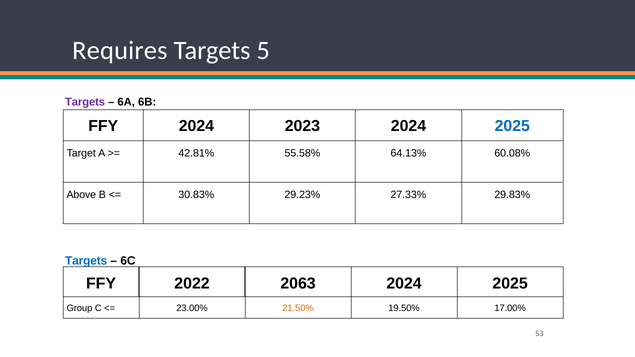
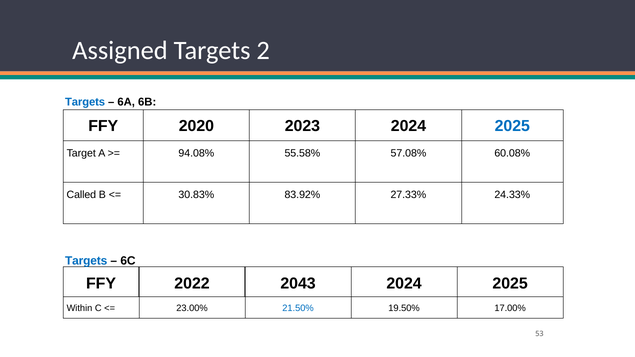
Requires: Requires -> Assigned (120, 50)
5: 5 -> 2 (263, 50)
Targets colour: purple -> blue (85, 102)
FFY 2024: 2024 -> 2020 (196, 126)
42.81%: 42.81% -> 94.08% (196, 153)
64.13%: 64.13% -> 57.08% (408, 153)
Above: Above -> Called (81, 195)
29.23%: 29.23% -> 83.92% (302, 195)
29.83%: 29.83% -> 24.33% (512, 195)
2063: 2063 -> 2043 (298, 284)
Group: Group -> Within (79, 309)
21.50% colour: orange -> blue (298, 309)
